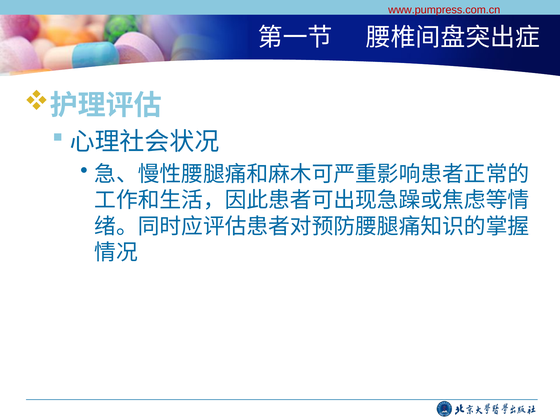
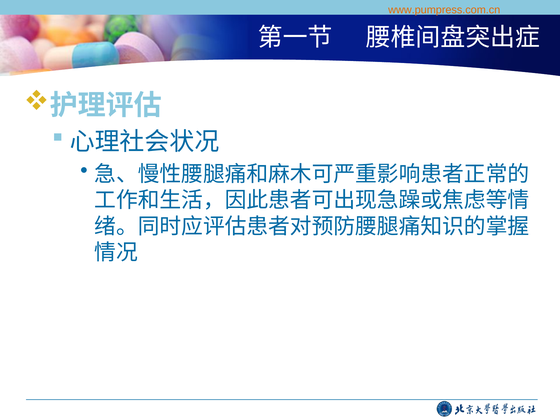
www.pumpress.com.cn colour: red -> orange (444, 10)
